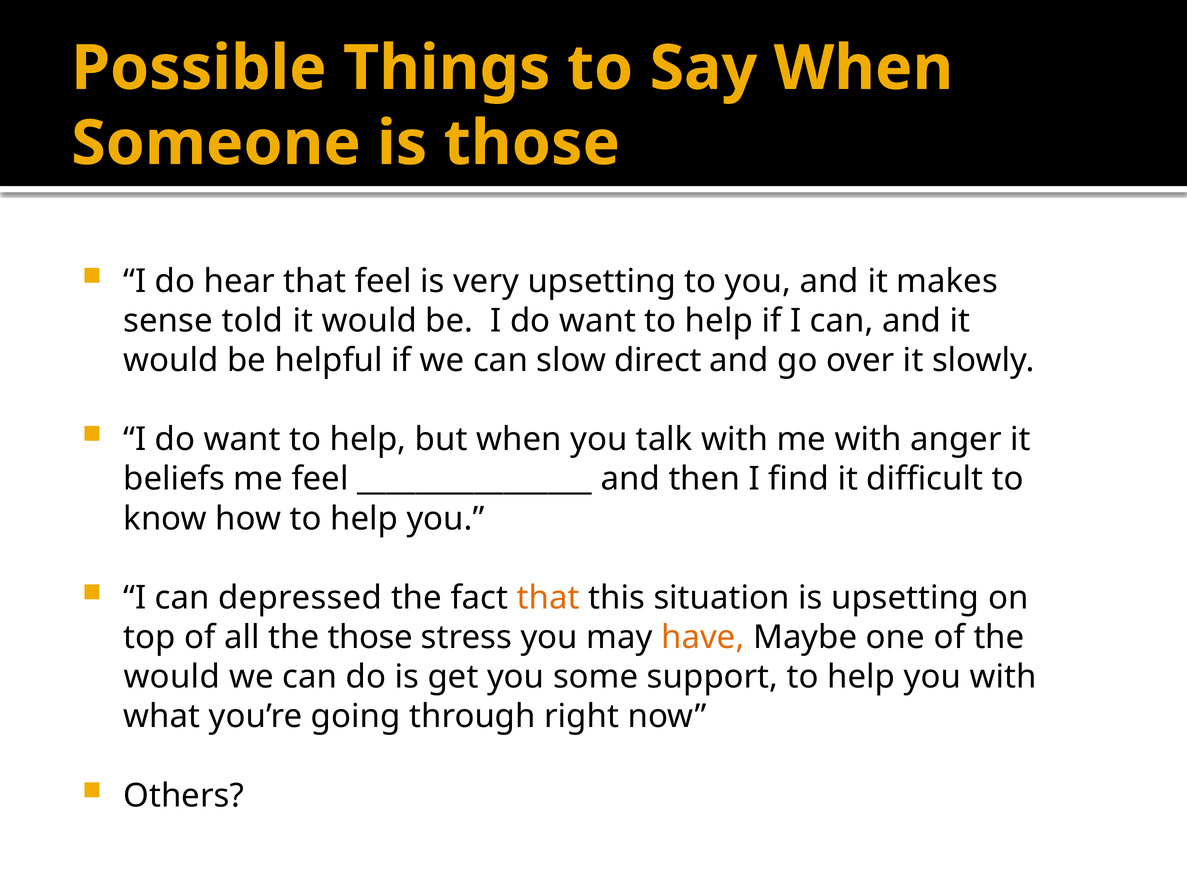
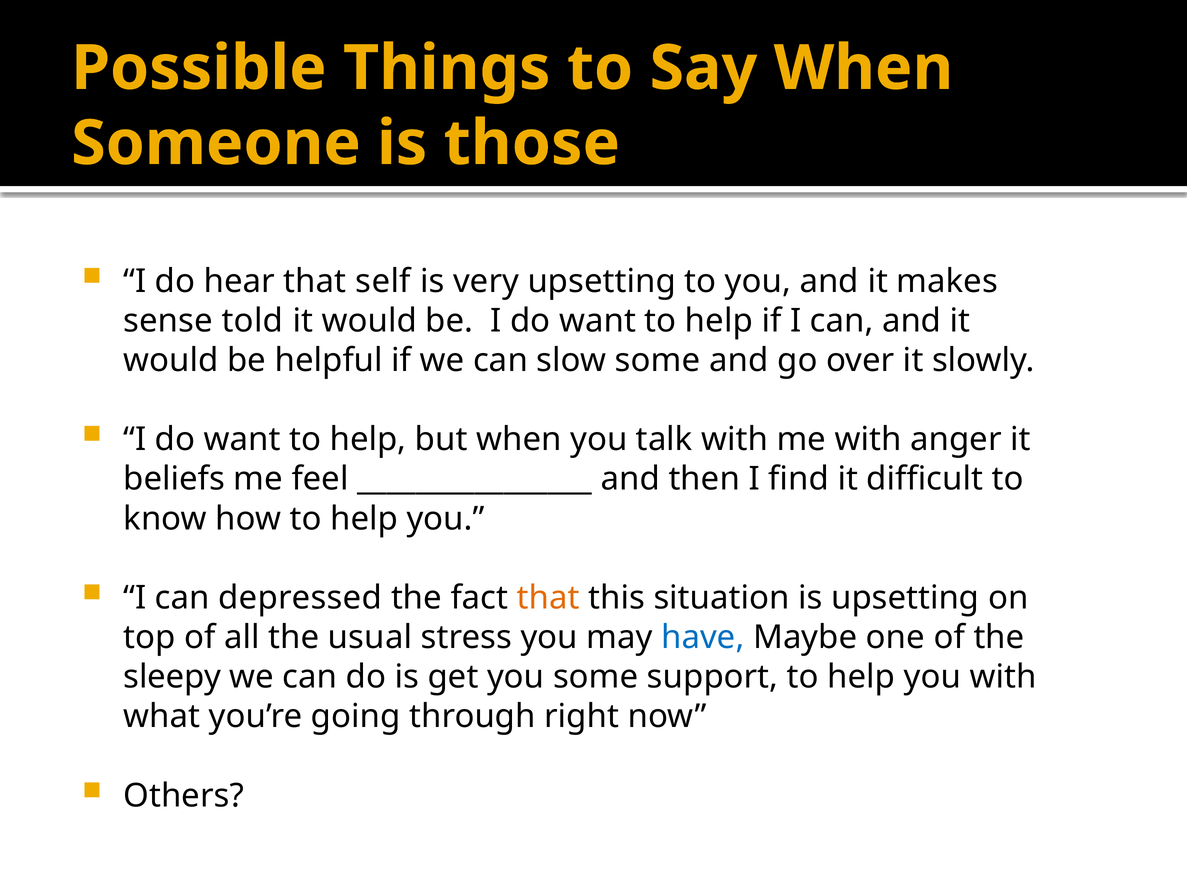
that feel: feel -> self (383, 281)
slow direct: direct -> some (658, 360)
the those: those -> usual (370, 638)
have colour: orange -> blue (703, 638)
would: would -> sleepy (172, 677)
